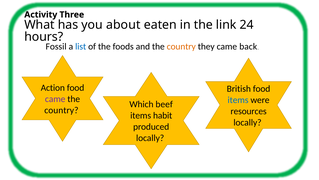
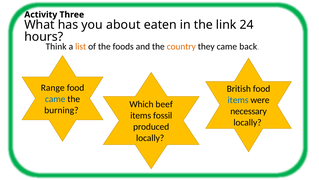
Fossil: Fossil -> Think (56, 46)
list colour: blue -> orange (81, 46)
Action: Action -> Range (53, 88)
came colour: purple -> blue (55, 99)
country: country -> burning (61, 110)
resources: resources -> necessary (249, 111)
habit: habit -> fossil (163, 115)
